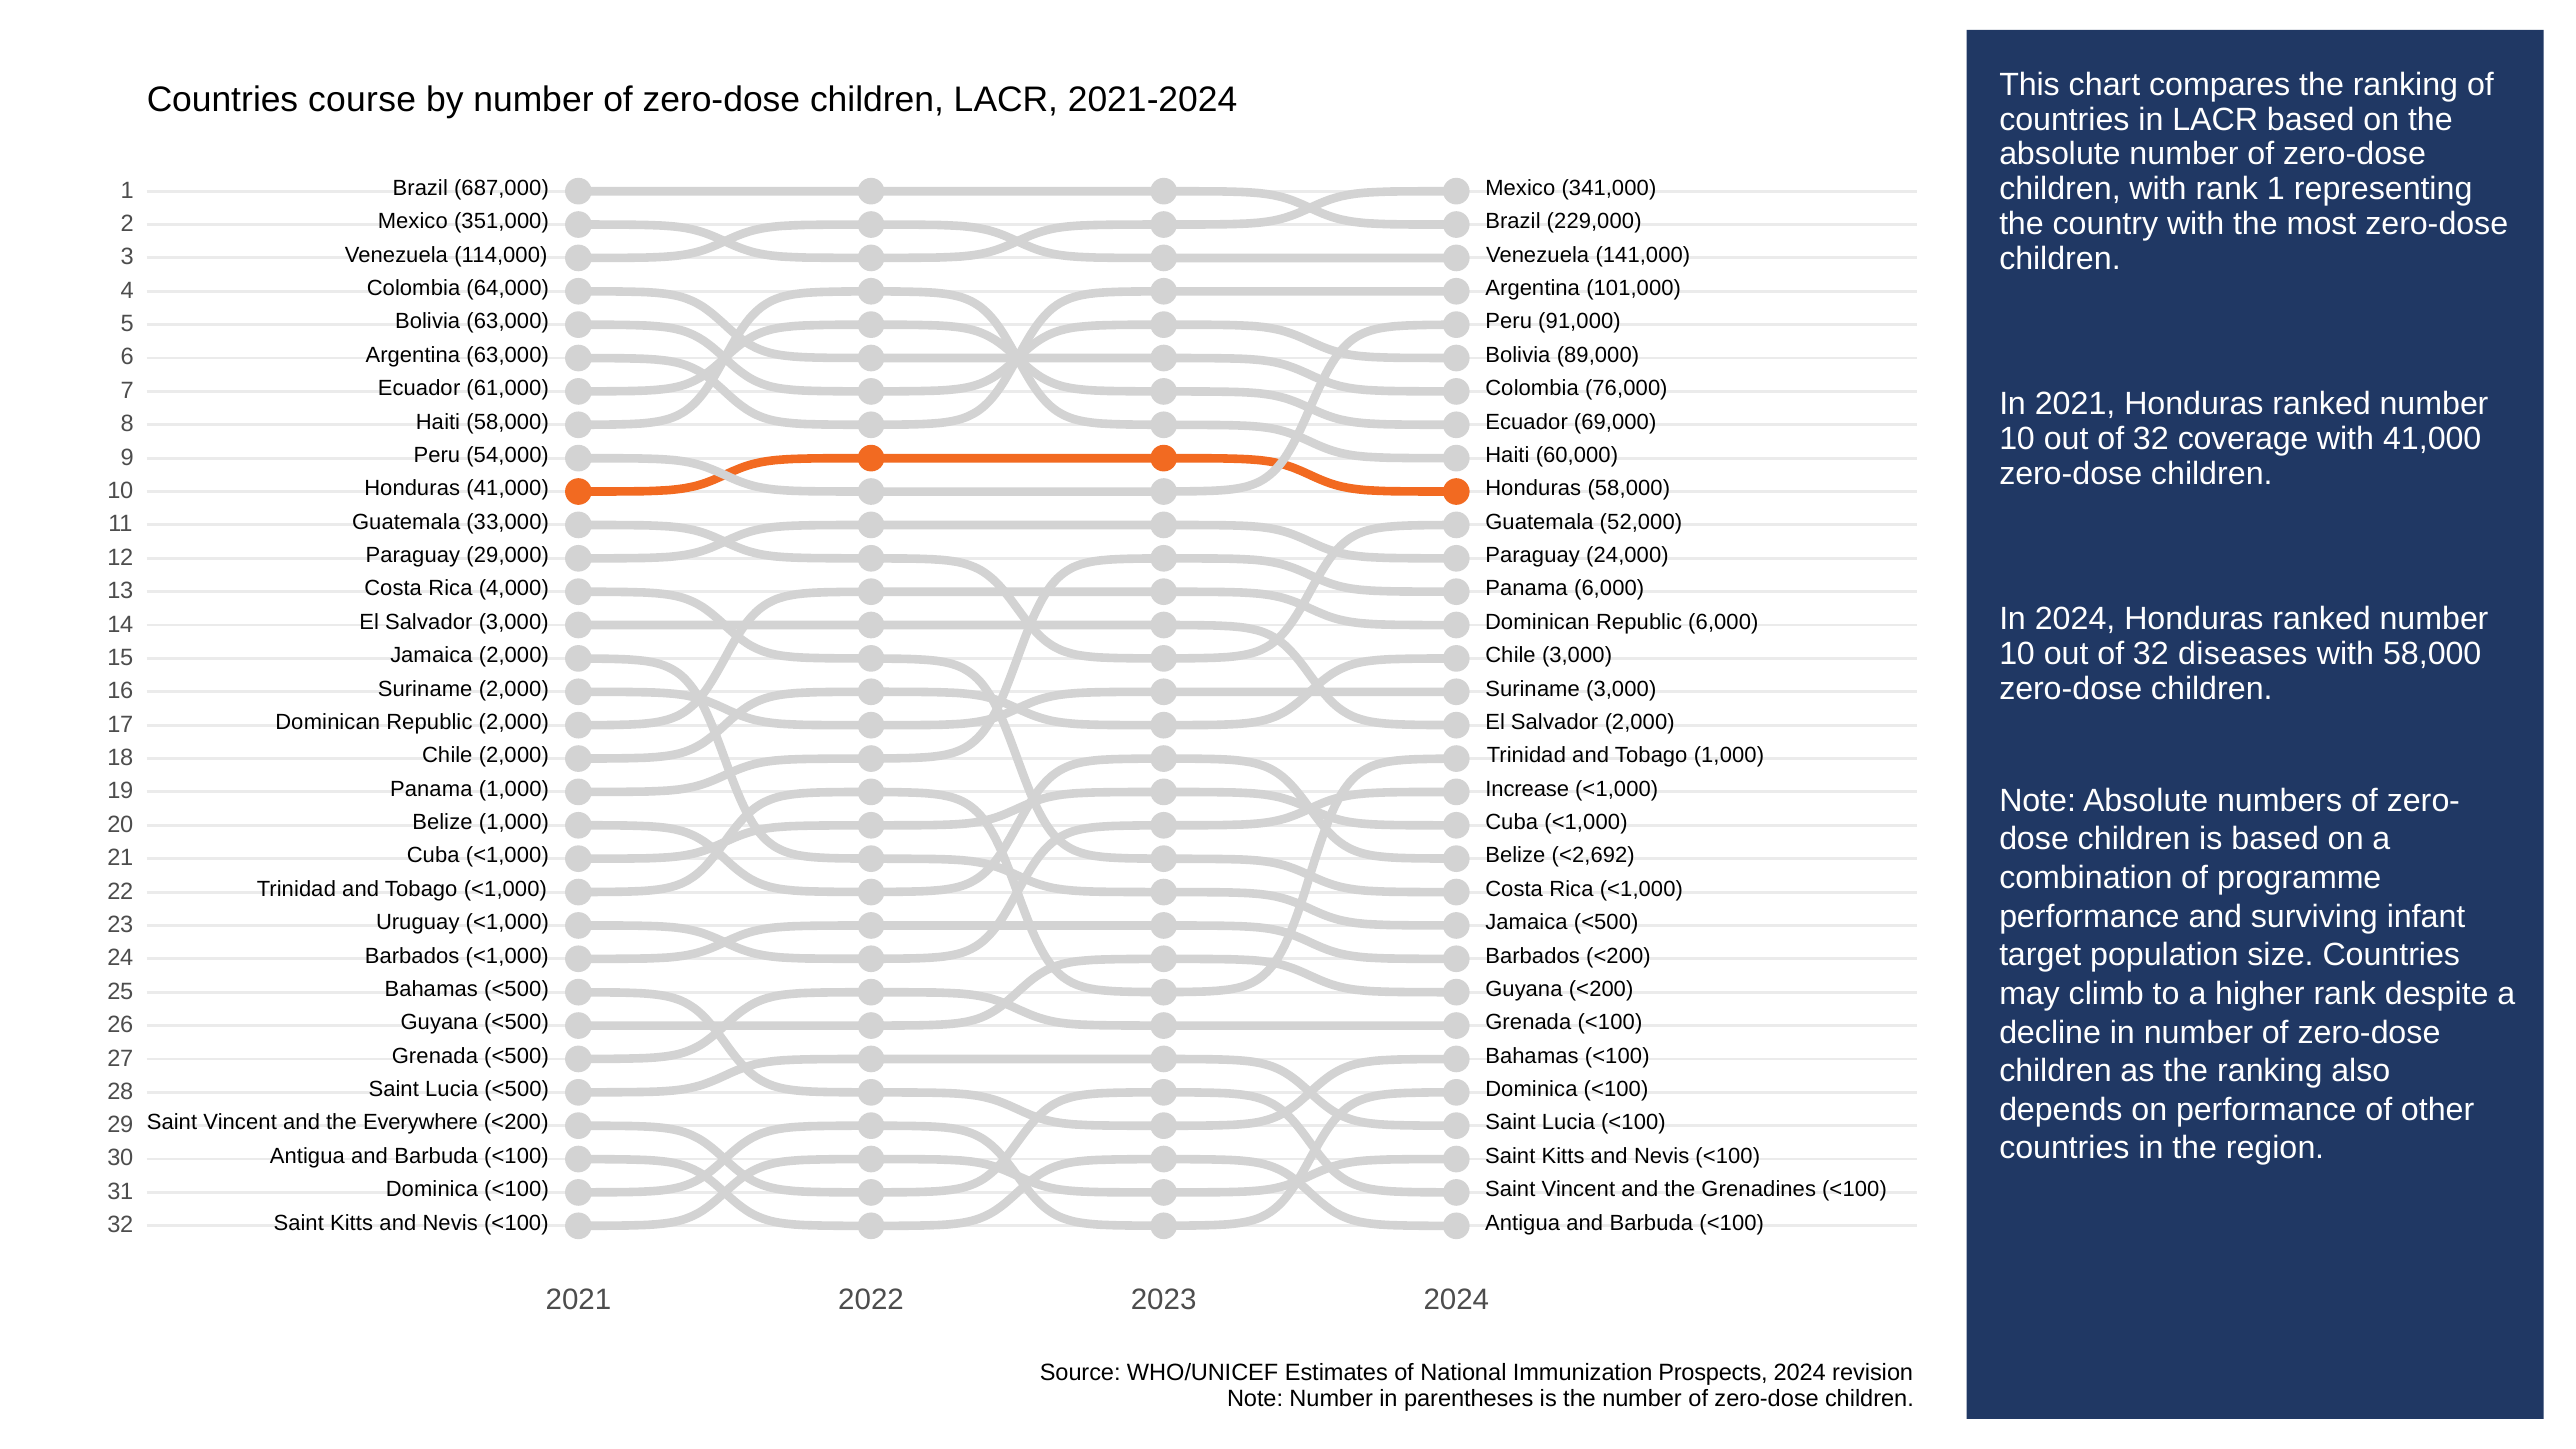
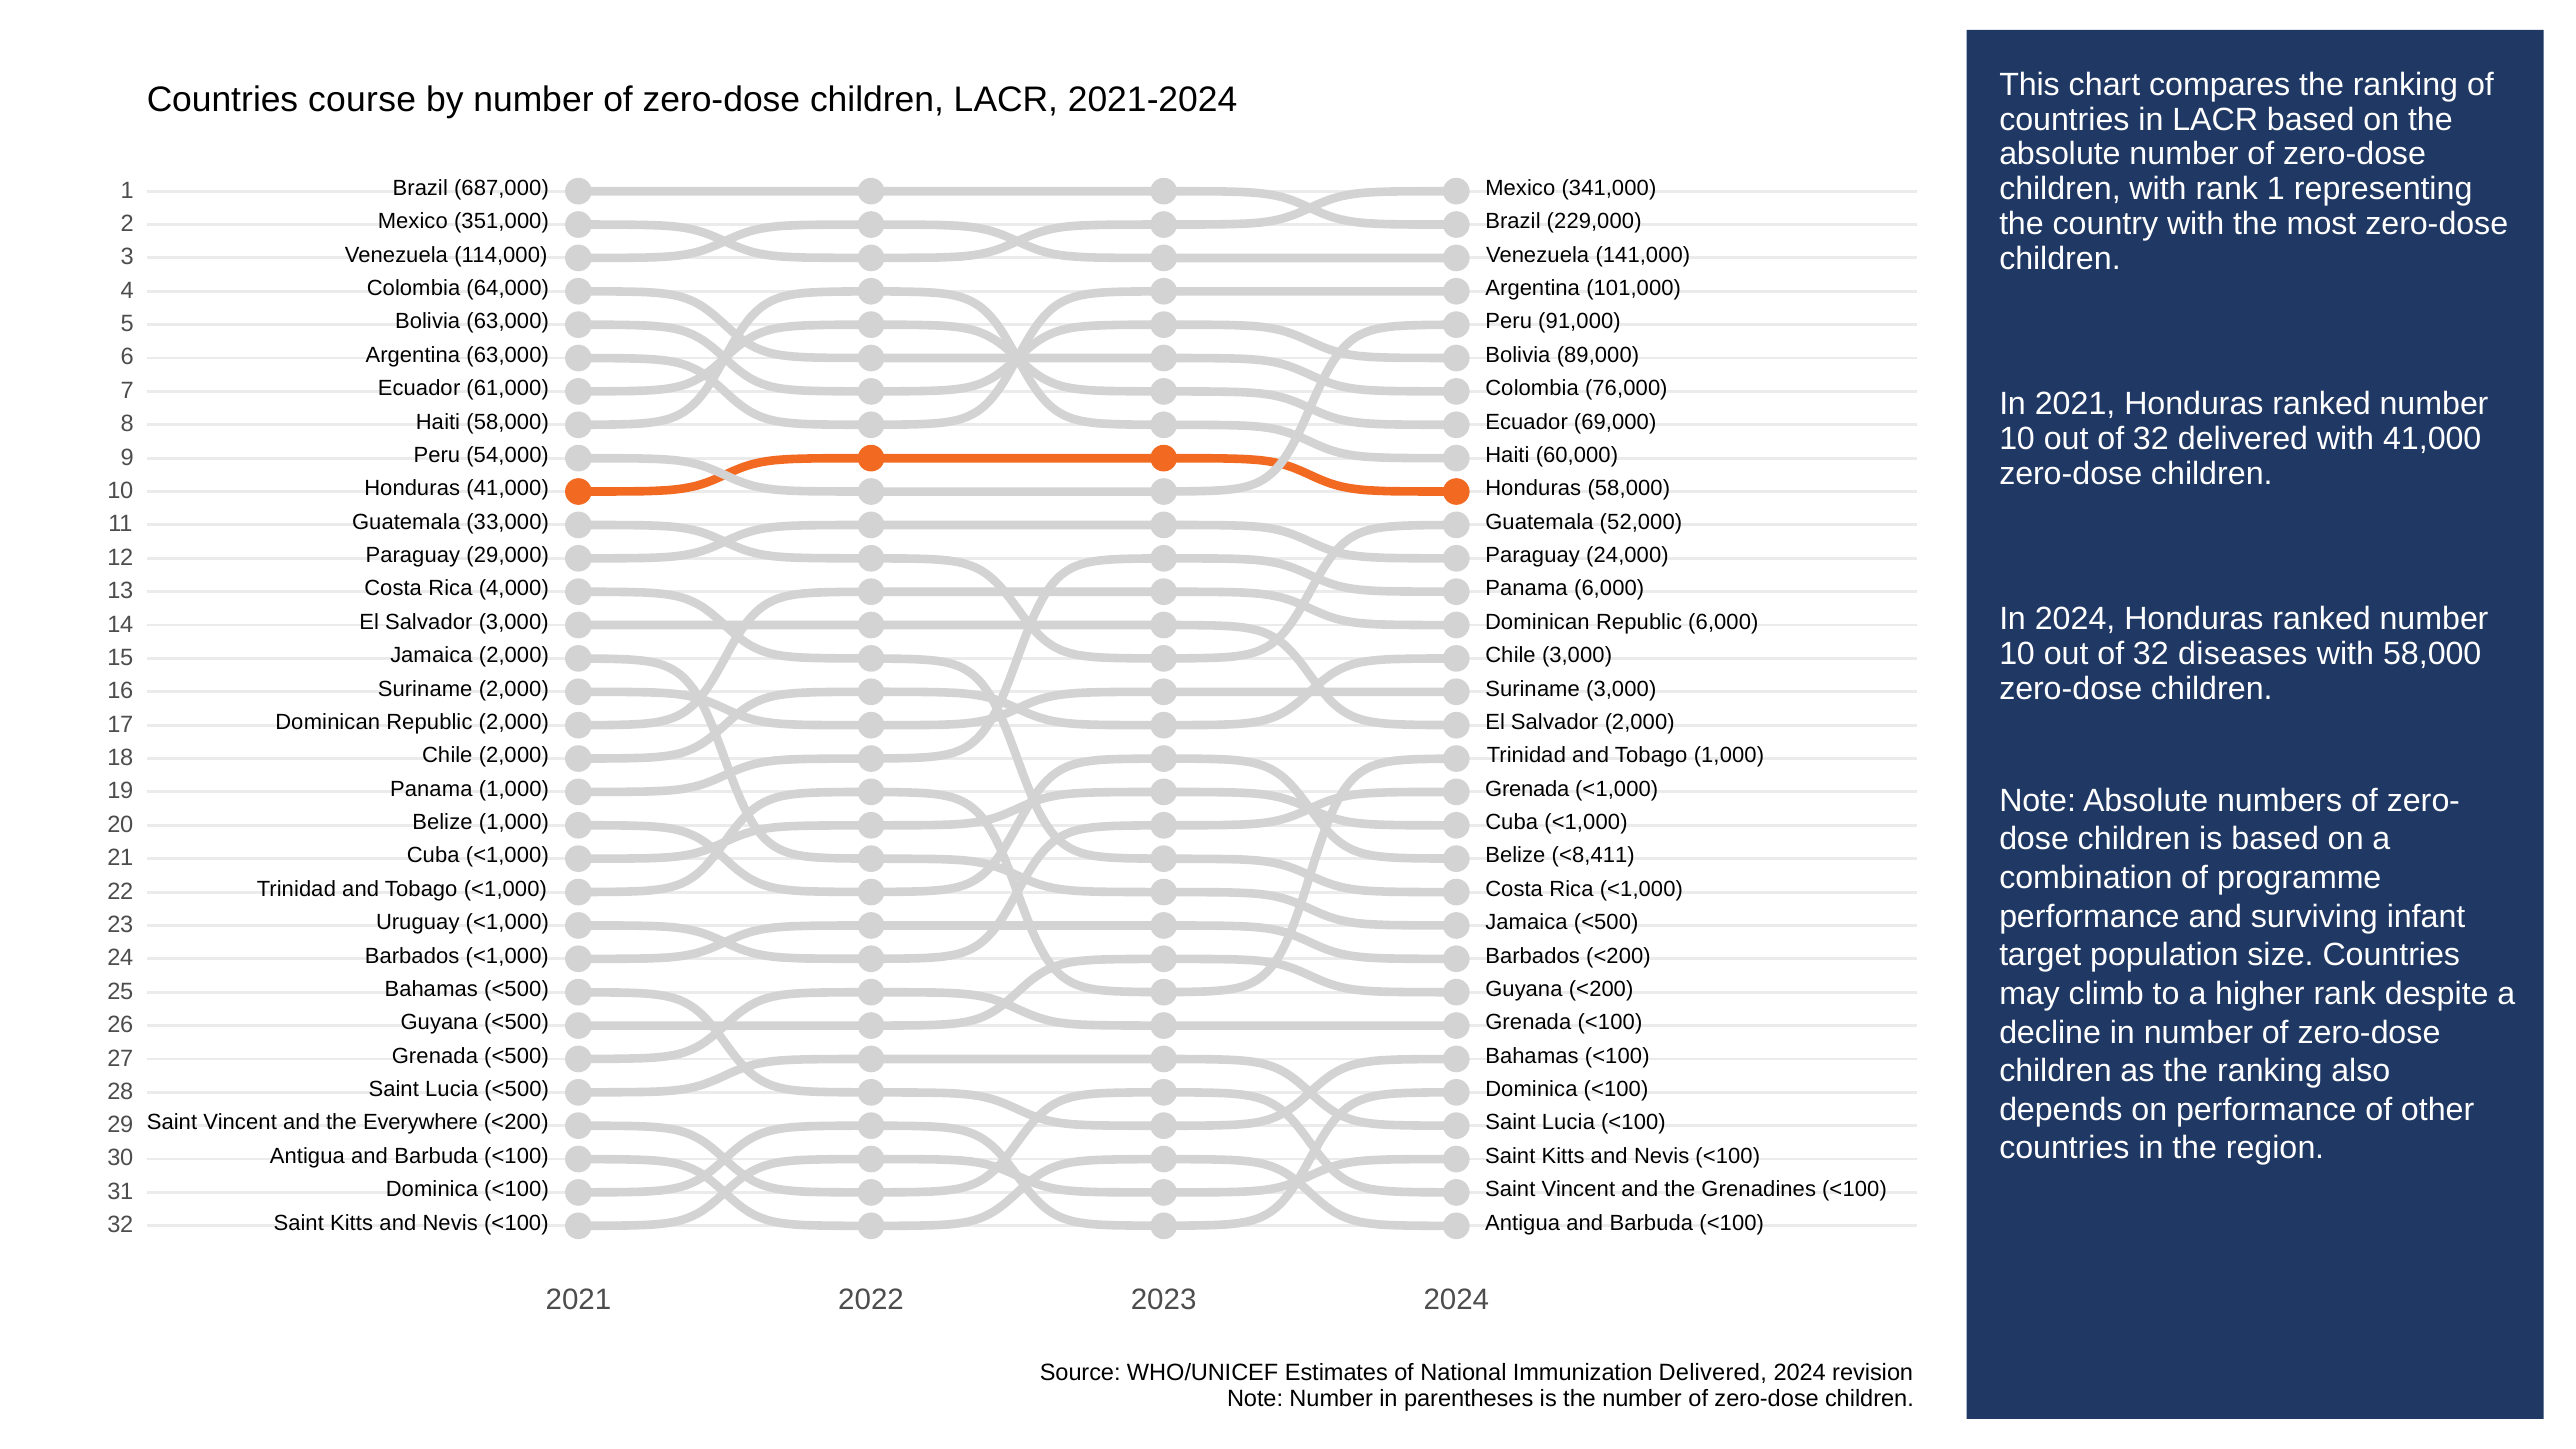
32 coverage: coverage -> delivered (2243, 439)
Increase: Increase -> Grenada (1527, 789)
<2,692: <2,692 -> <8,411 (1593, 856)
Immunization Prospects: Prospects -> Delivered (1713, 1373)
